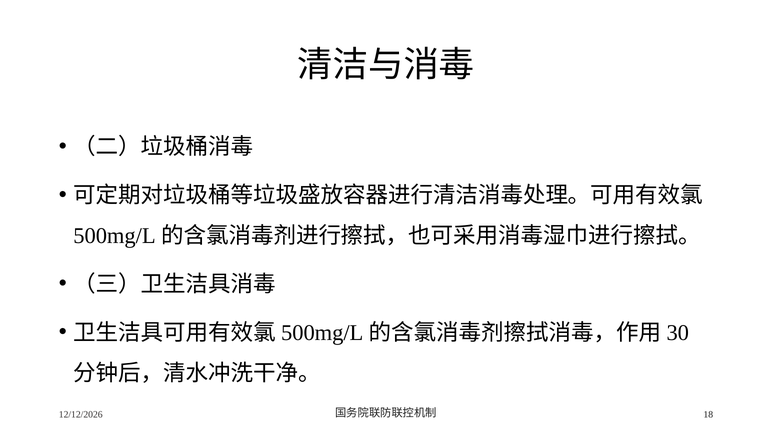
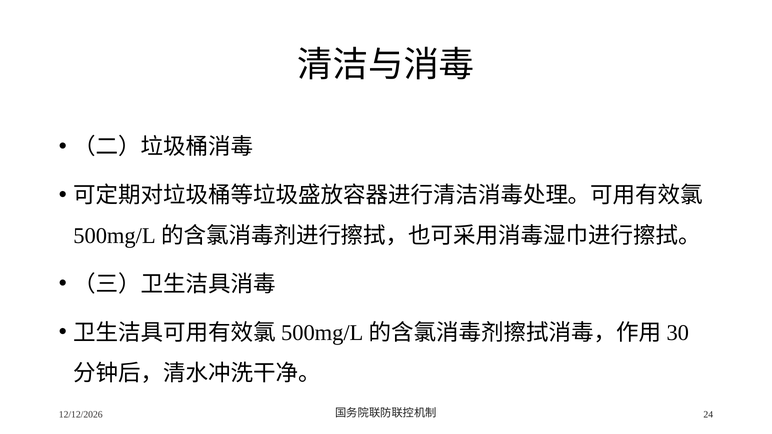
18: 18 -> 24 (708, 415)
